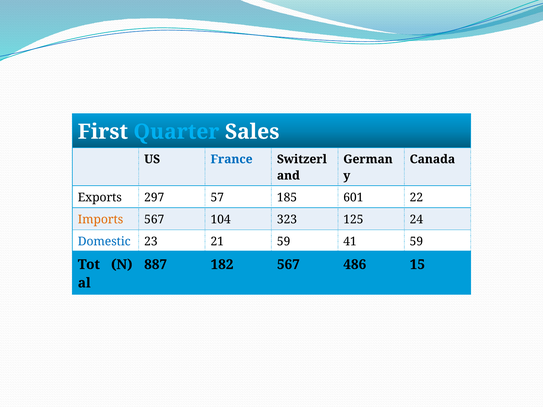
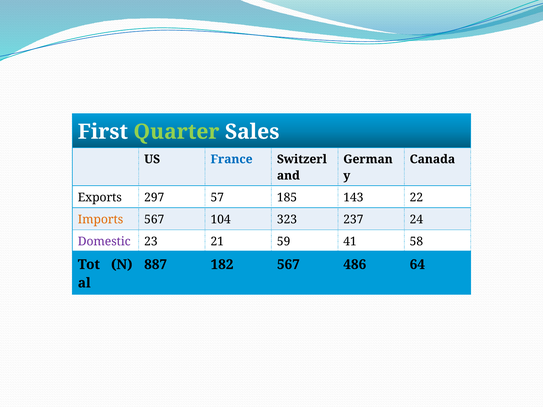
Quarter colour: light blue -> light green (176, 132)
601: 601 -> 143 (353, 198)
125: 125 -> 237 (353, 220)
Domestic colour: blue -> purple (104, 242)
41 59: 59 -> 58 (416, 242)
15: 15 -> 64 (417, 265)
